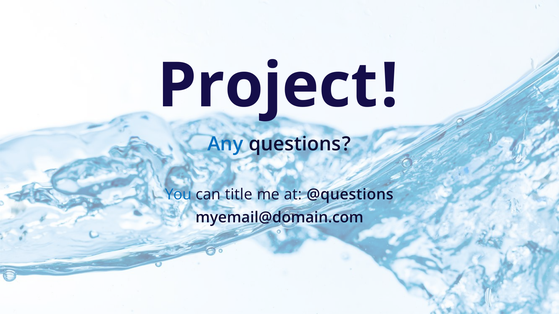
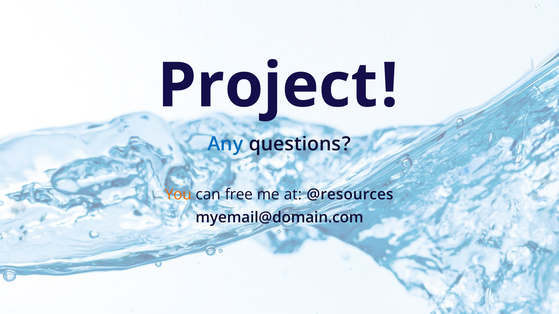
You colour: blue -> orange (178, 194)
title: title -> free (239, 194)
@questions: @questions -> @resources (350, 194)
